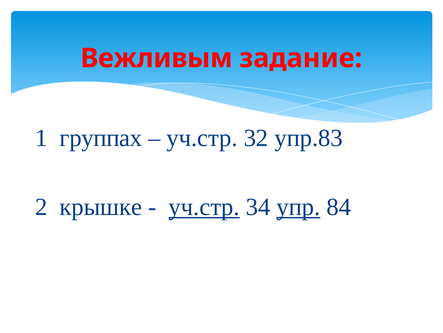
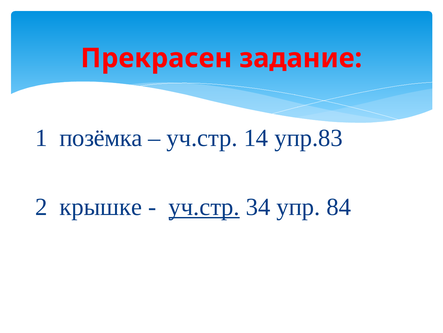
Вежливым: Вежливым -> Прекрасен (156, 58)
группах: группах -> позёмка (101, 138)
32: 32 -> 14 (256, 138)
упр underline: present -> none (298, 207)
